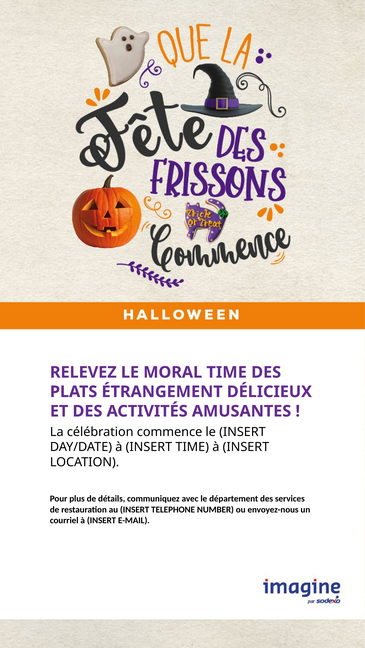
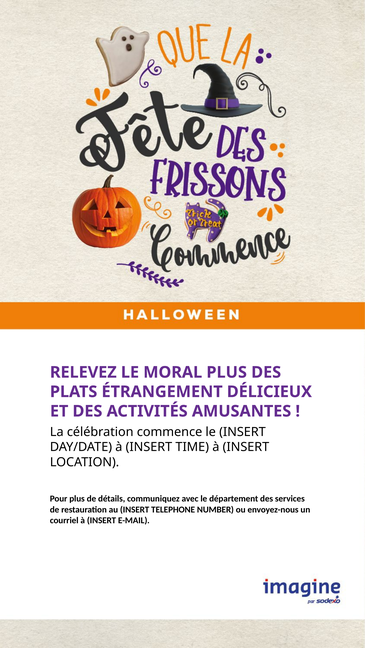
MORAL TIME: TIME -> PLUS (227, 372)
